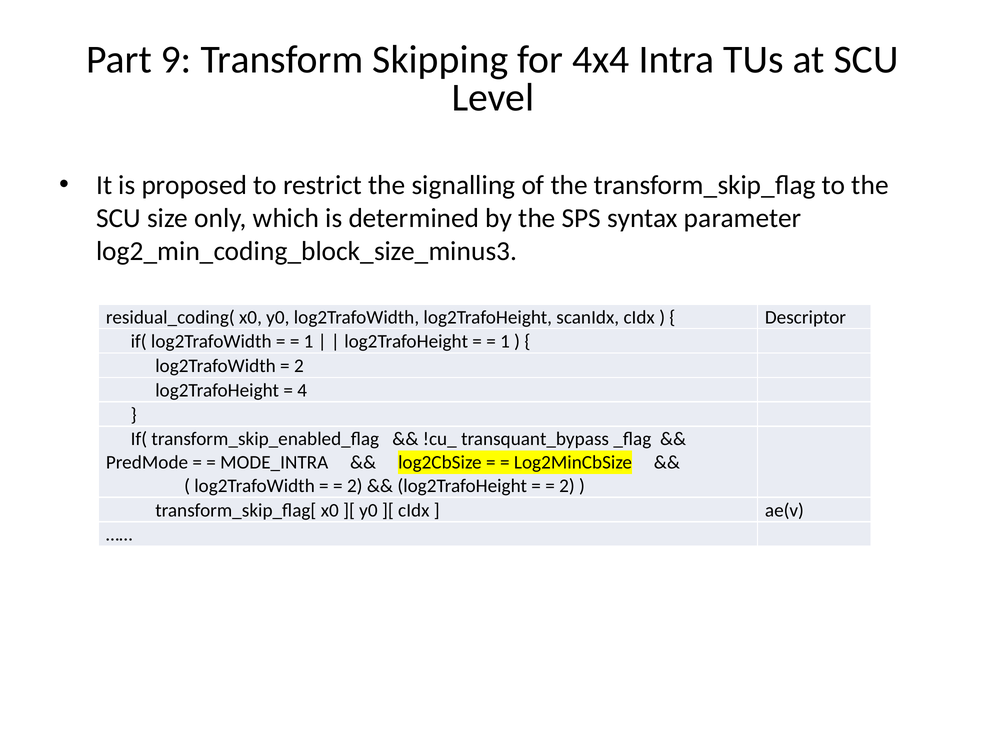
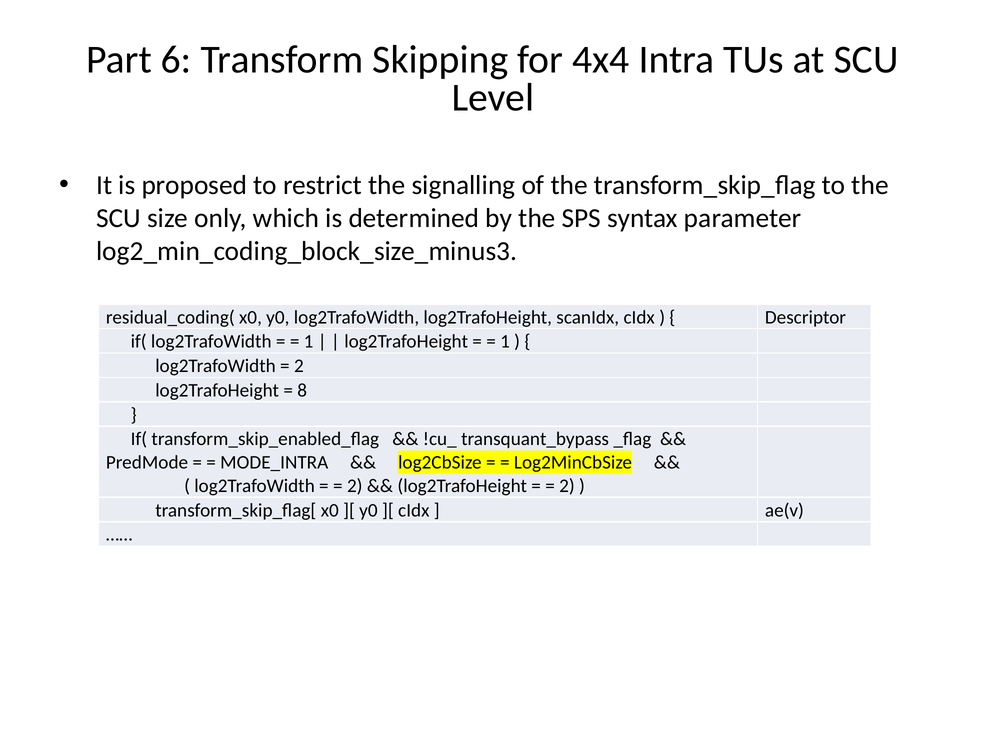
9: 9 -> 6 (176, 60)
4: 4 -> 8 (302, 390)
